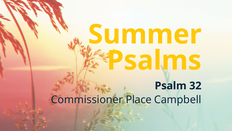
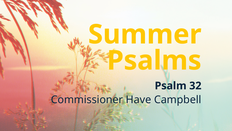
Place: Place -> Have (138, 99)
